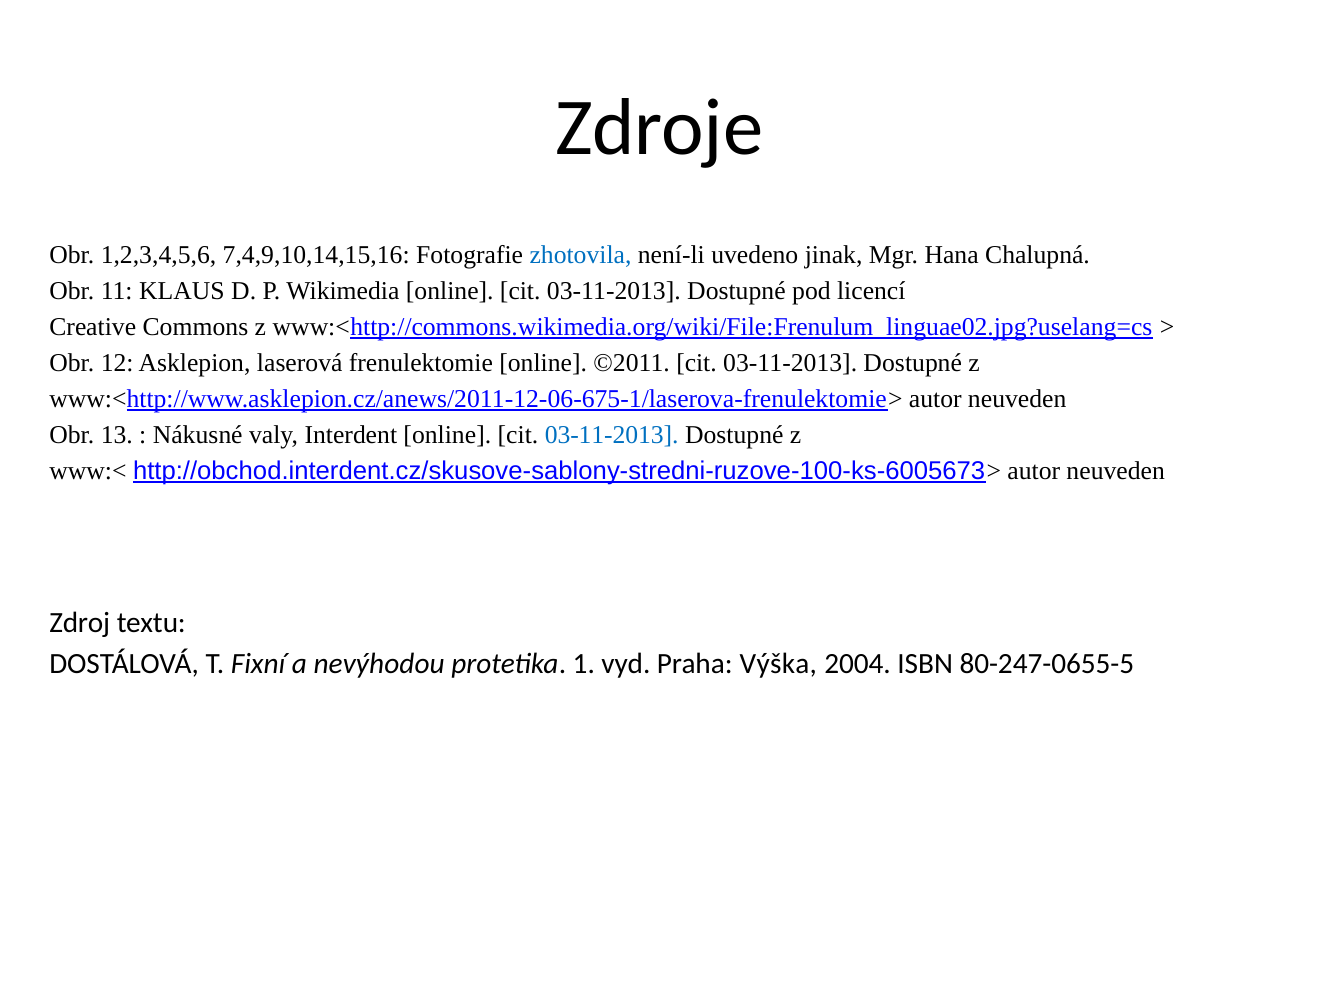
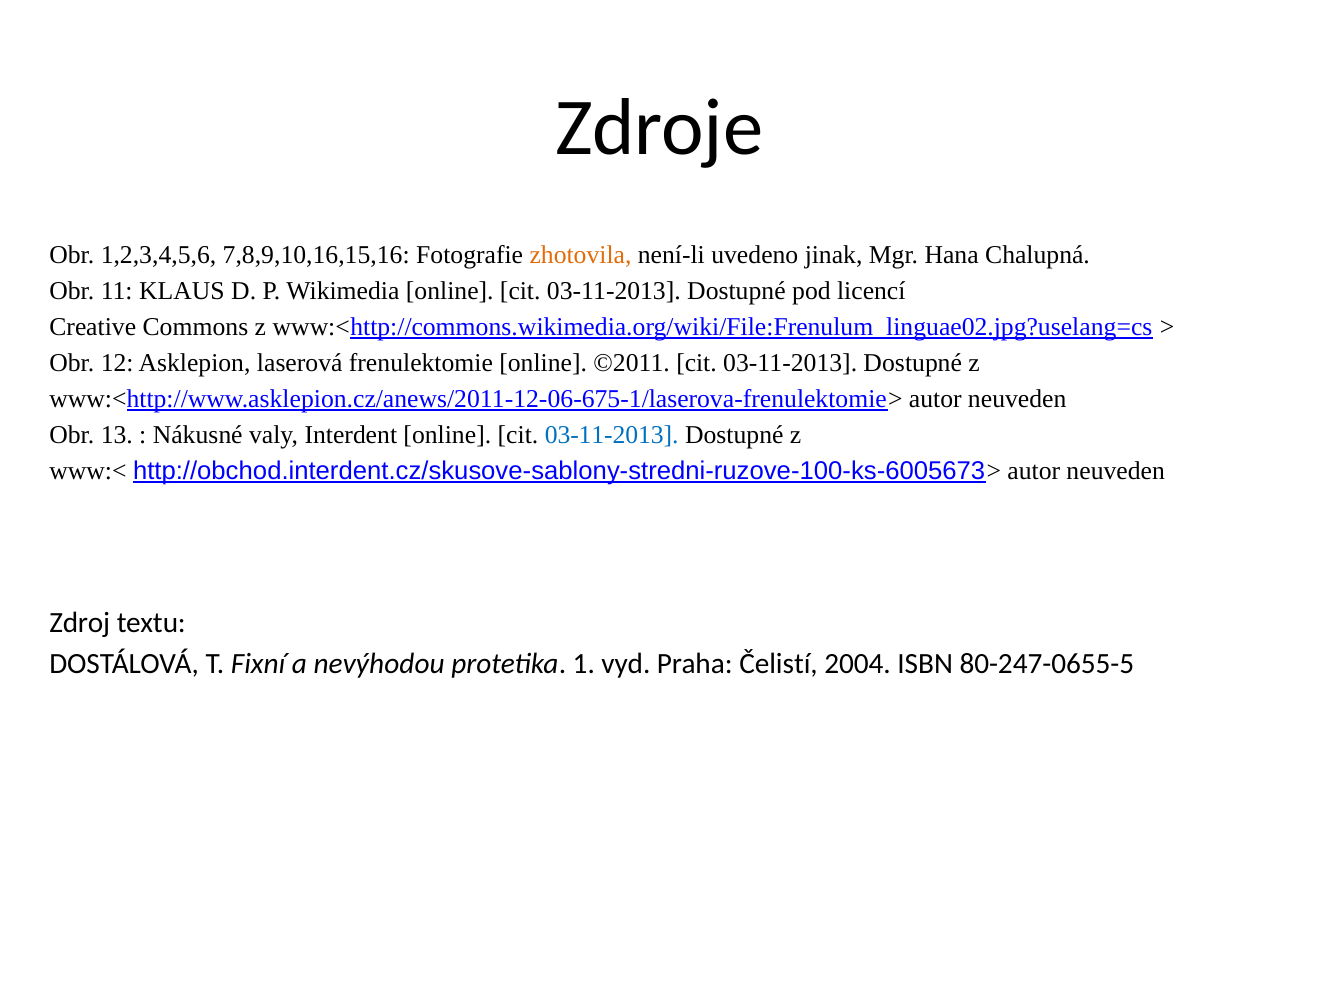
7,4,9,10,14,15,16: 7,4,9,10,14,15,16 -> 7,8,9,10,16,15,16 (316, 255)
zhotovila colour: blue -> orange (580, 255)
Výška: Výška -> Čelistí (778, 663)
